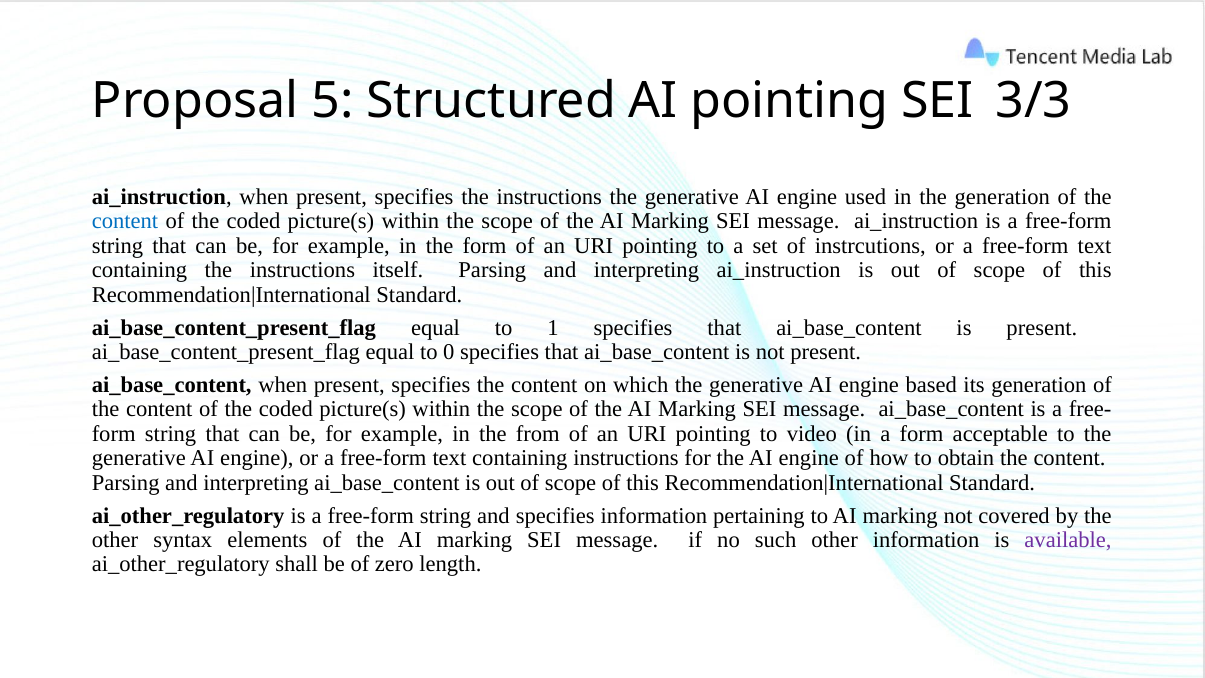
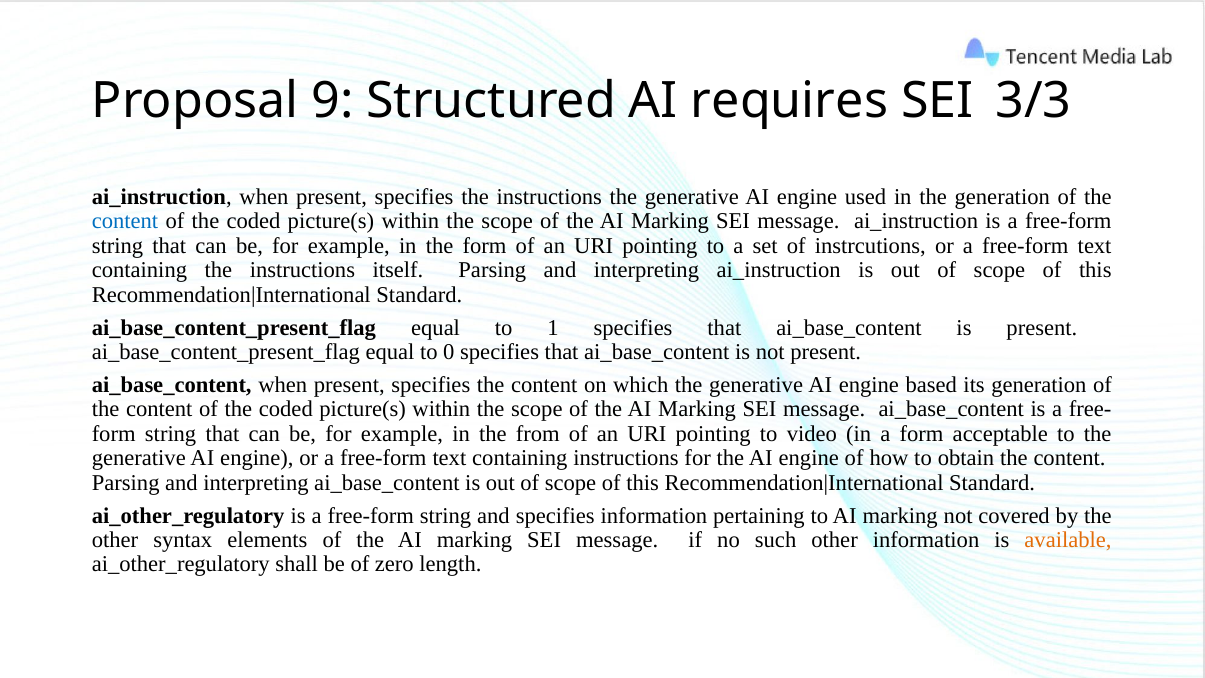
5: 5 -> 9 (332, 101)
AI pointing: pointing -> requires (789, 101)
available colour: purple -> orange (1068, 540)
